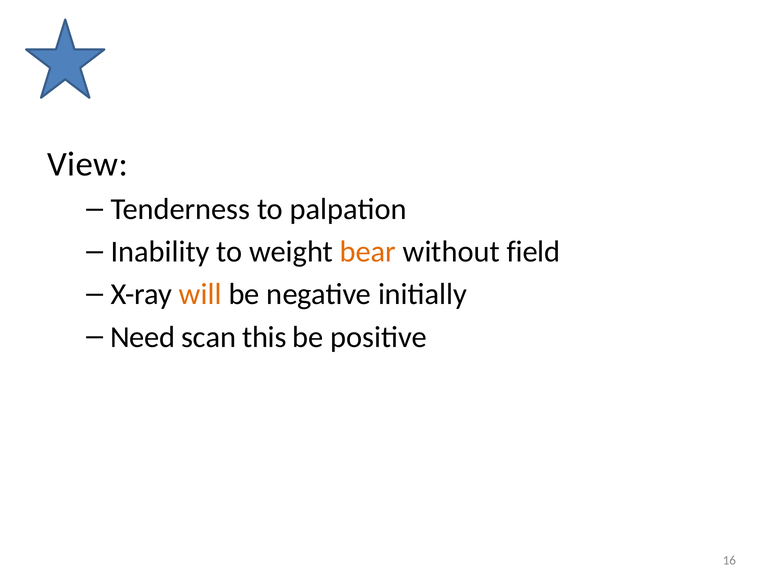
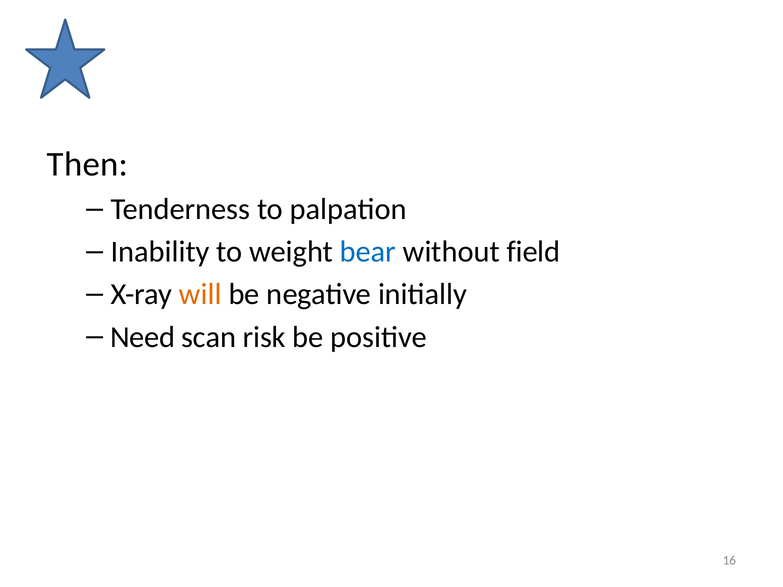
View: View -> Then (88, 164)
bear colour: orange -> blue (368, 252)
this: this -> risk (264, 337)
